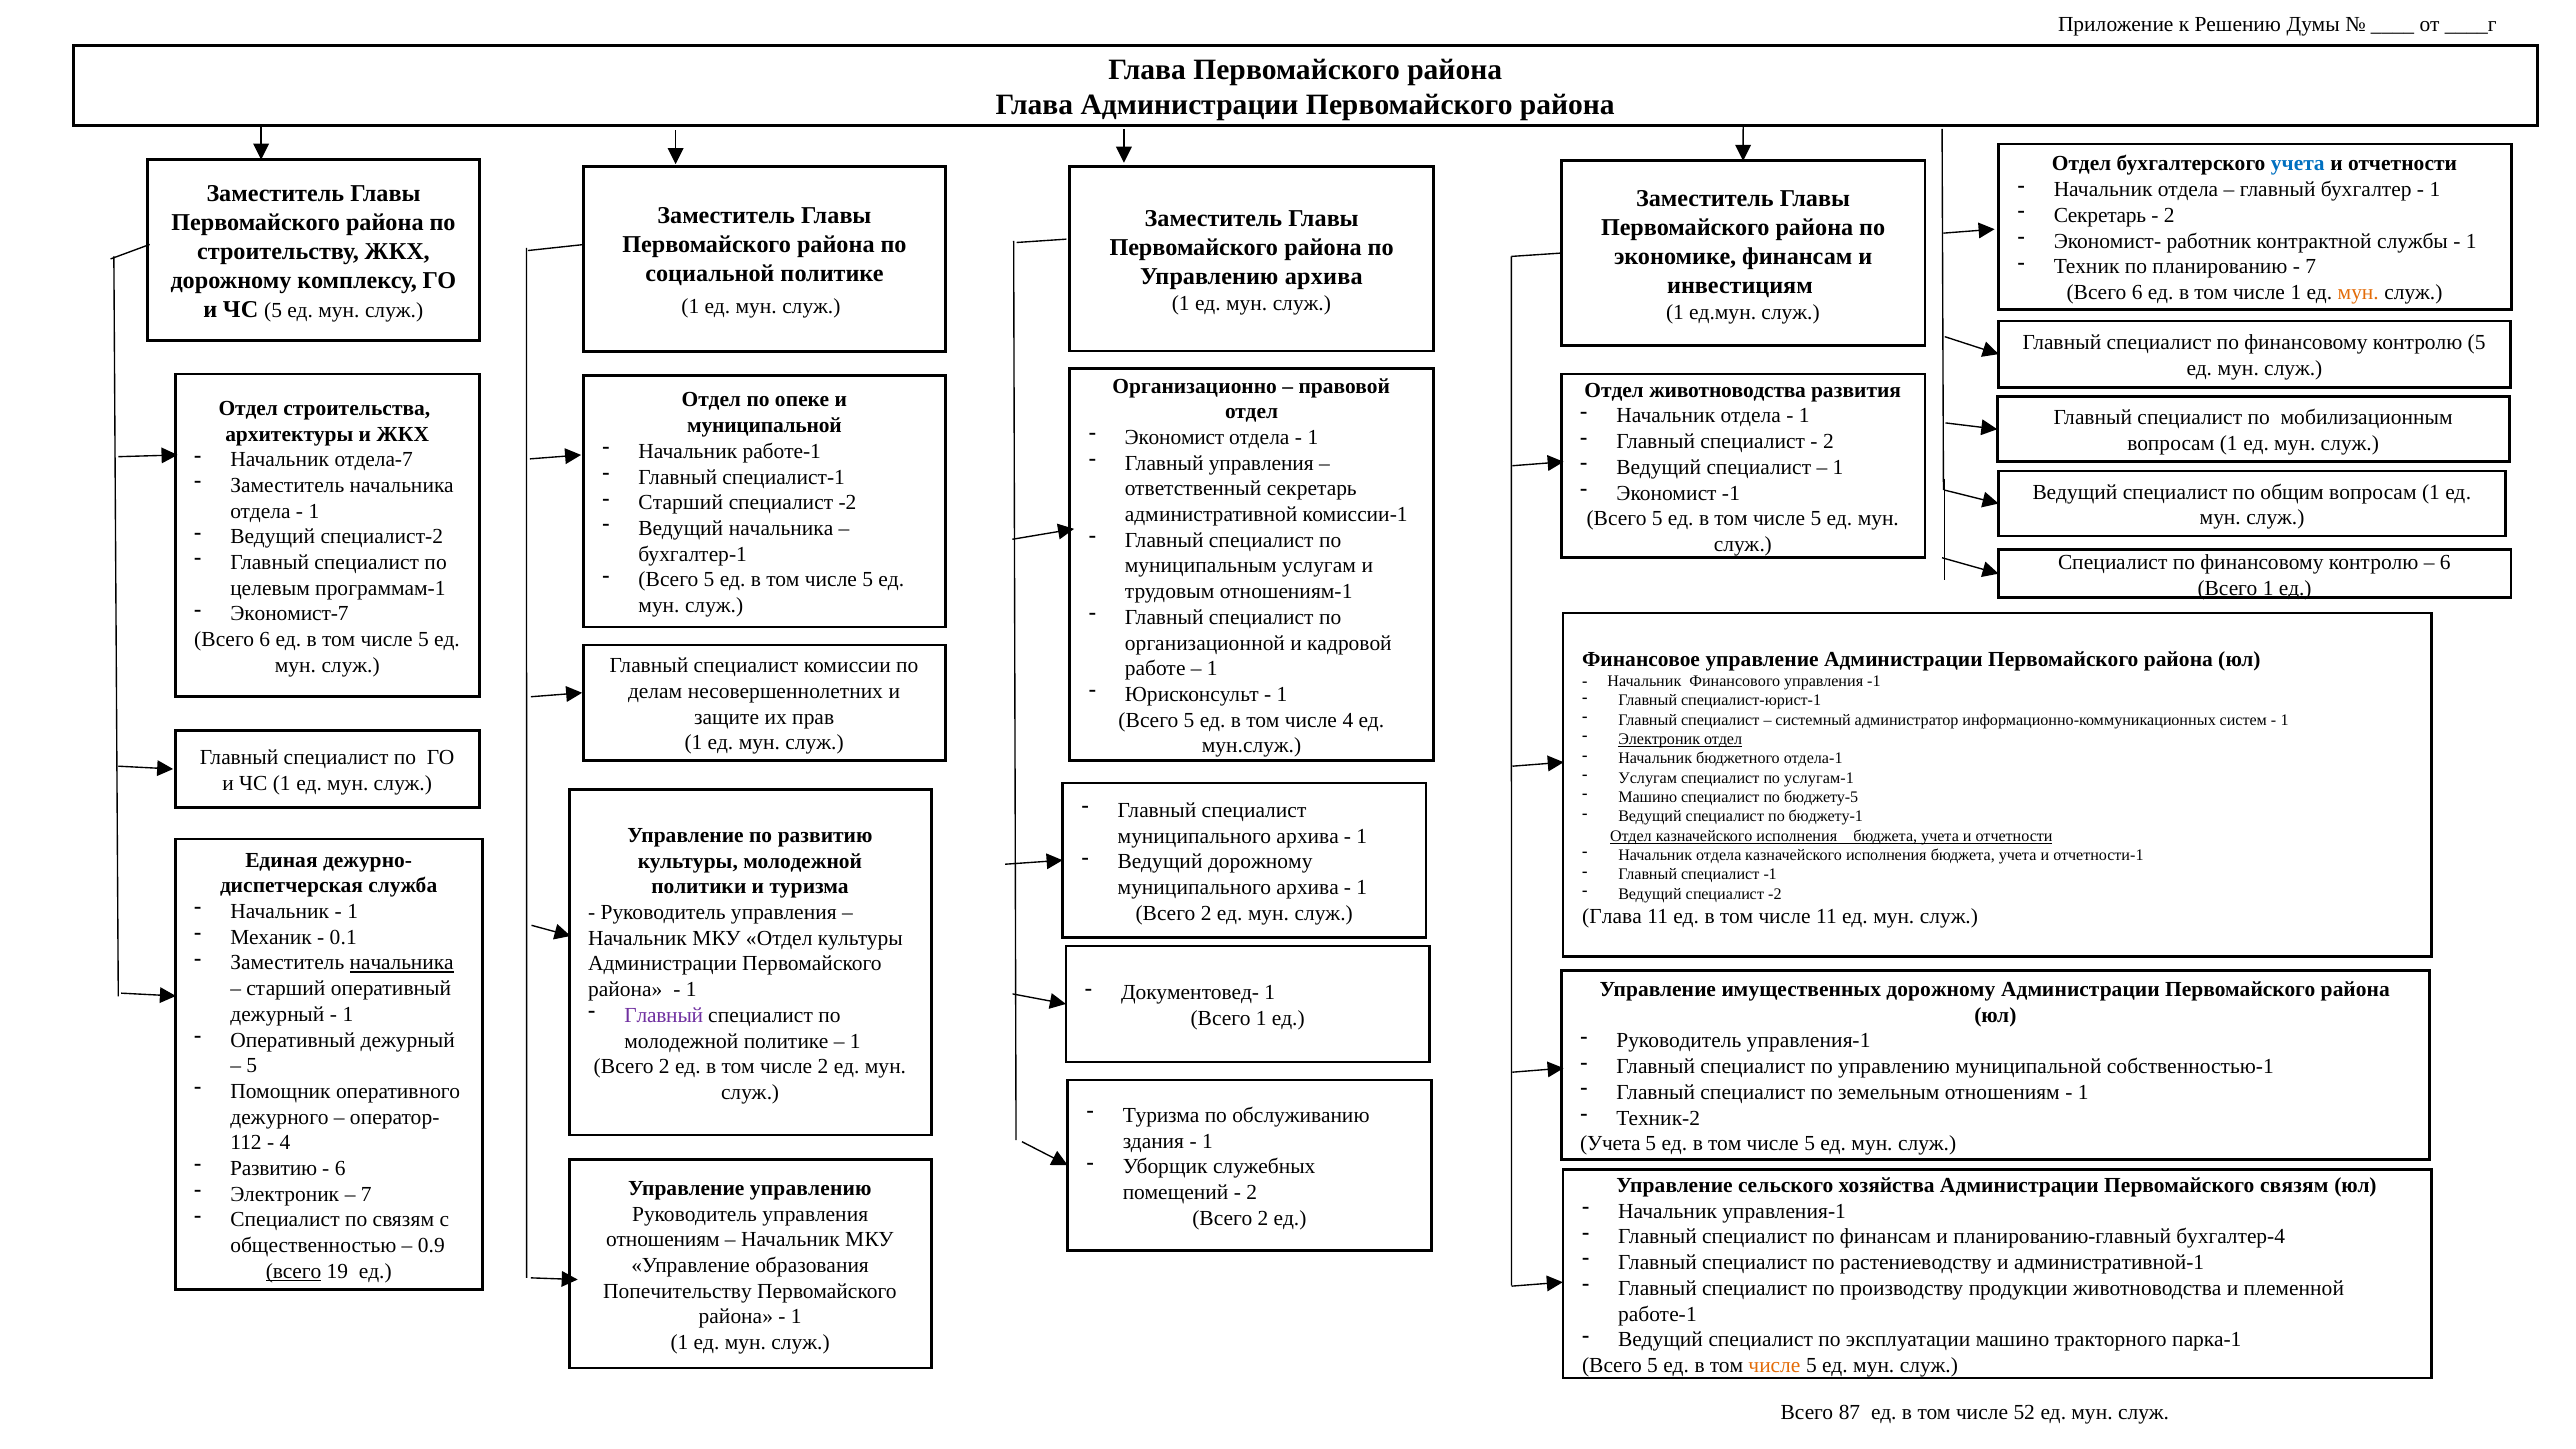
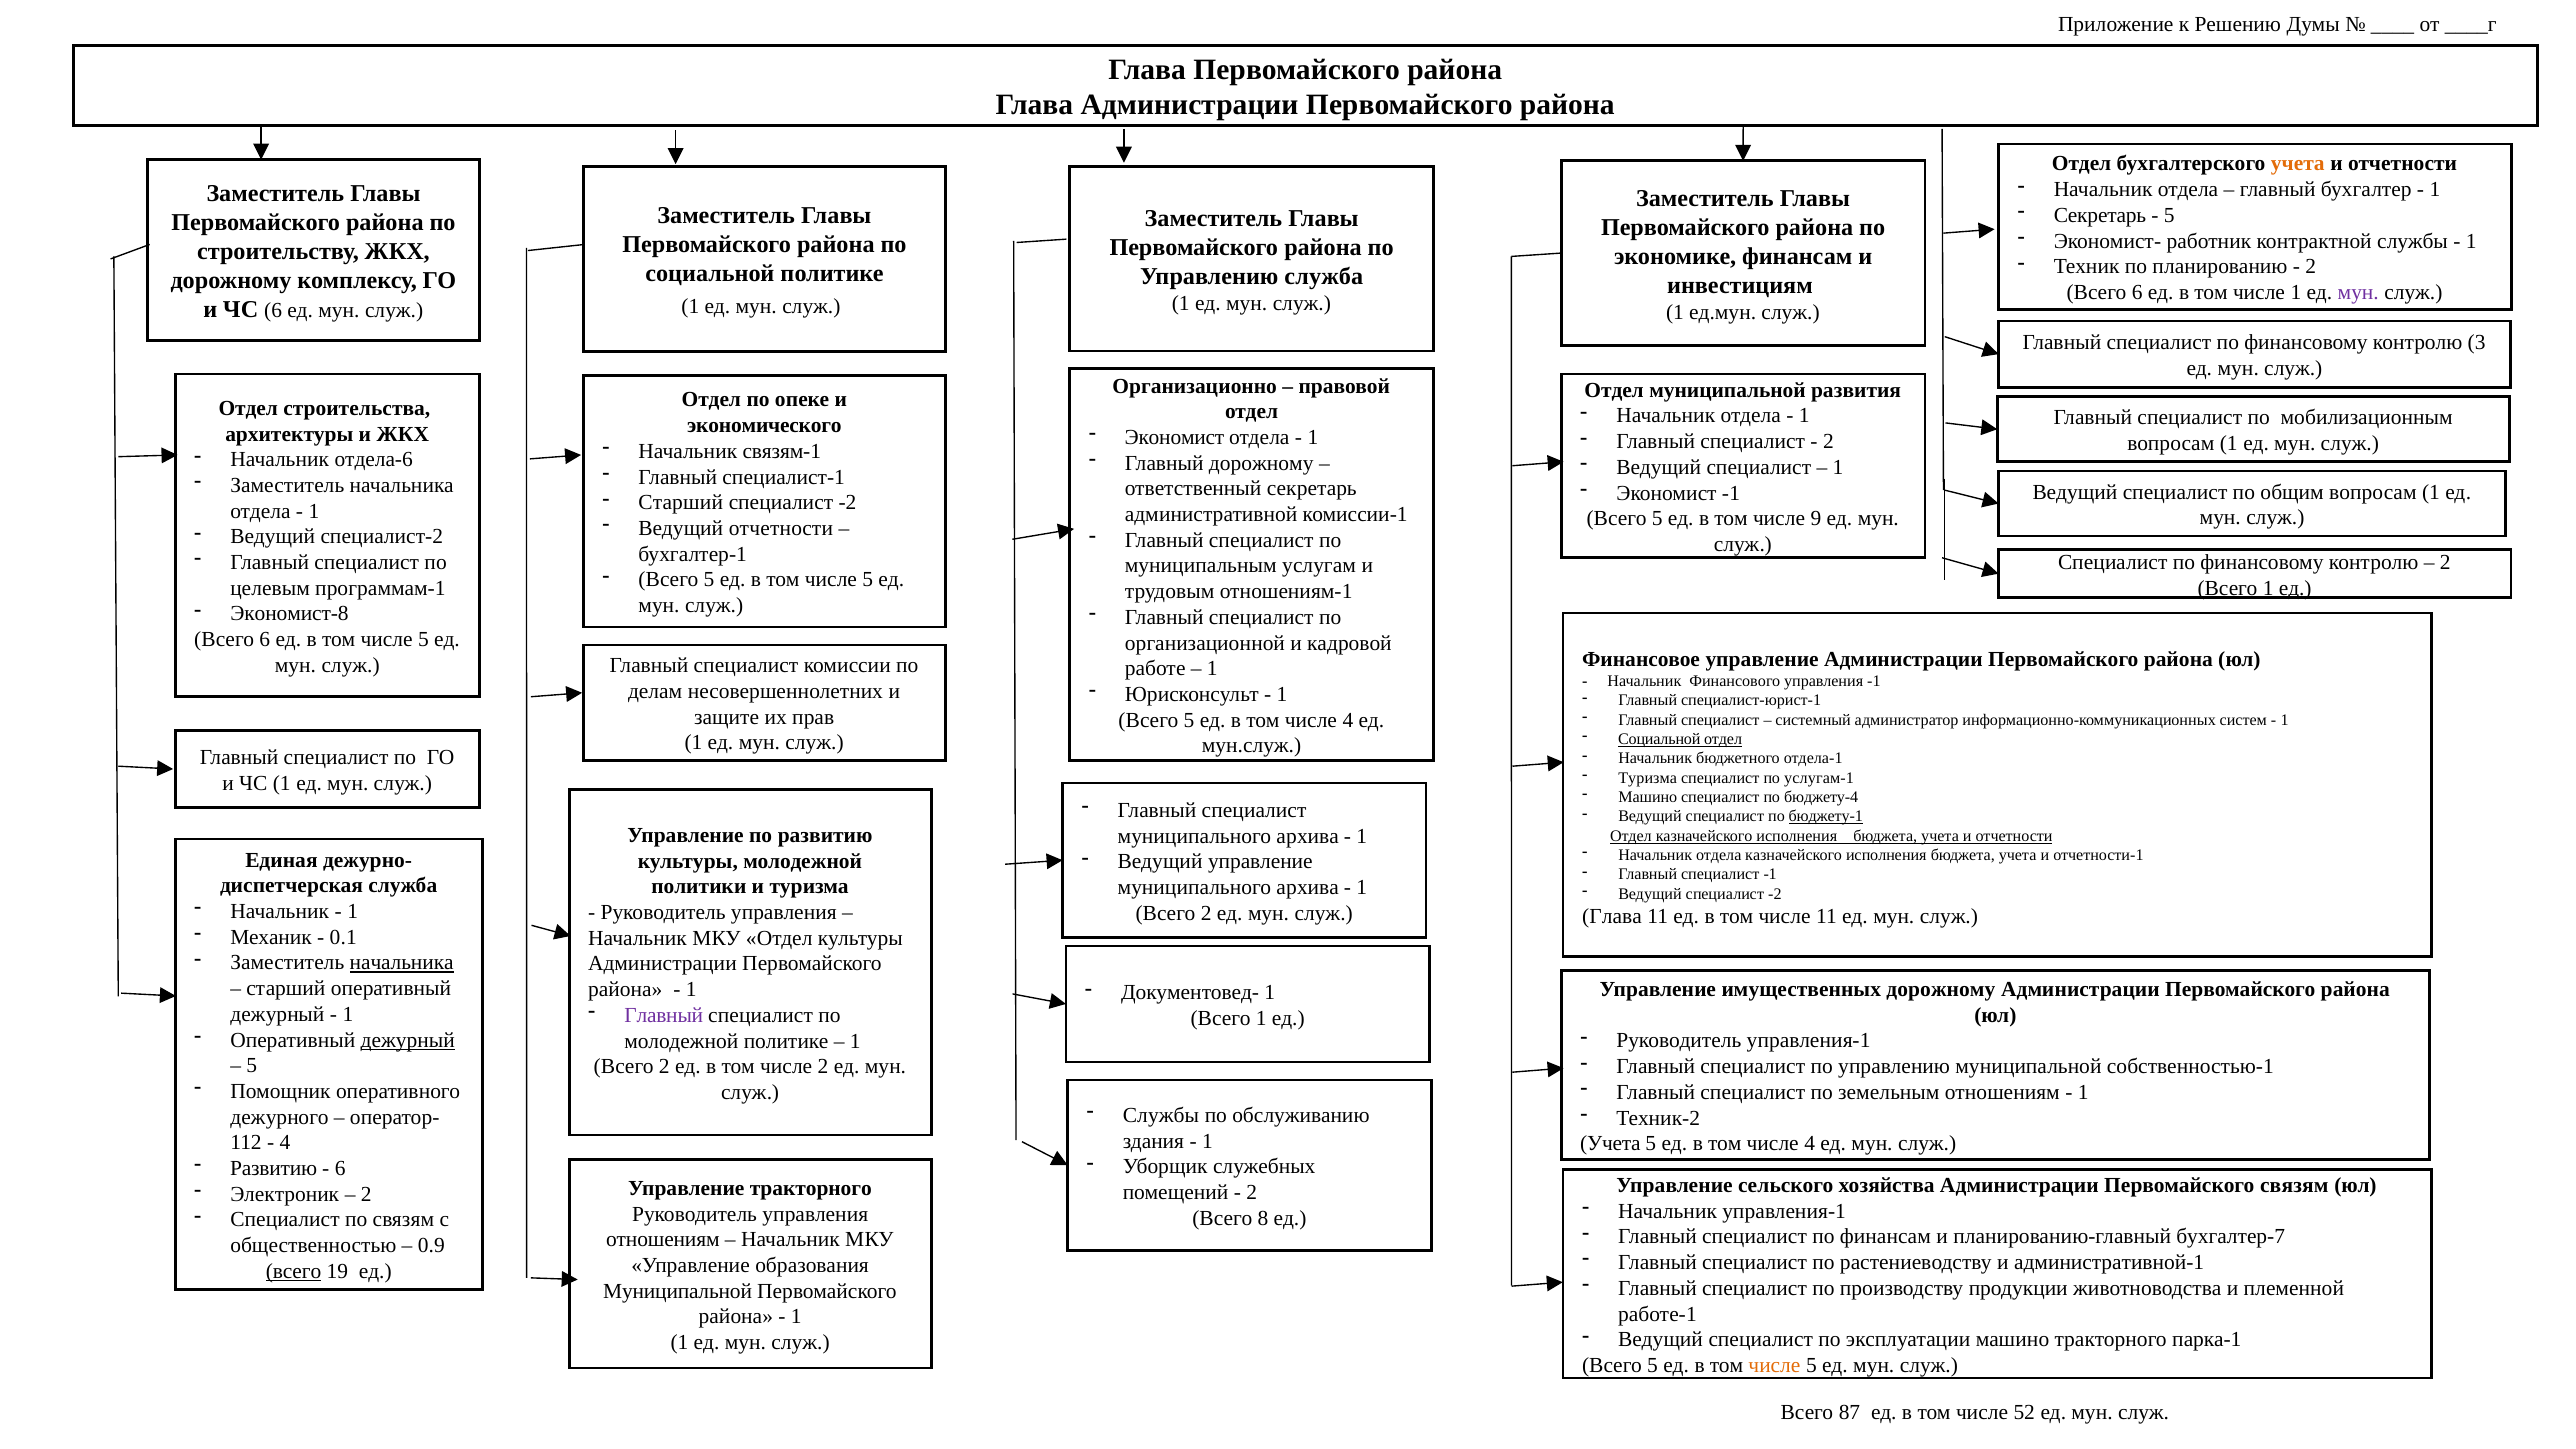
учета colour: blue -> orange (2298, 164)
2: 2 -> 5 (2169, 215)
7: 7 -> 2 (2311, 267)
Управлению архива: архива -> служба (1324, 277)
мун colour: orange -> purple (2358, 292)
ЧС 5: 5 -> 6 (273, 311)
контролю 5: 5 -> 3 (2477, 343)
Отдел животноводства: животноводства -> муниципальной (1728, 390)
муниципальной: муниципальной -> экономического (764, 426)
Начальник работе-1: работе-1 -> связям-1 (782, 451)
отдела-7: отдела-7 -> отдела-6 (374, 460)
Главный управления: управления -> дорожному (1261, 463)
5: 5 -> 9 (1816, 519)
Ведущий начальника: начальника -> отчетности (781, 528)
6: 6 -> 2 (2445, 562)
Экономист-7: Экономист-7 -> Экономист-8 (290, 614)
Электроник: Электроник -> Социальной (1659, 739)
Услугам: Услугам -> Туризма (1648, 778)
бюджету-5: бюджету-5 -> бюджету-4 (1821, 797)
бюджету-1 underline: none -> present (1826, 817)
Ведущий дорожному: дорожному -> управление (1260, 862)
дежурный underline: none -> present (408, 1040)
Туризма: Туризма -> Службы (1161, 1115)
5: 5 -> 4 (1810, 1144)
Управление управлению: управлению -> тракторного (811, 1188)
7: 7 -> 2 (366, 1194)
2: 2 -> 8 (1263, 1218)
бухгалтер-4: бухгалтер-4 -> бухгалтер-7 (2231, 1237)
Попечительству: Попечительству -> Муниципальной (678, 1291)
